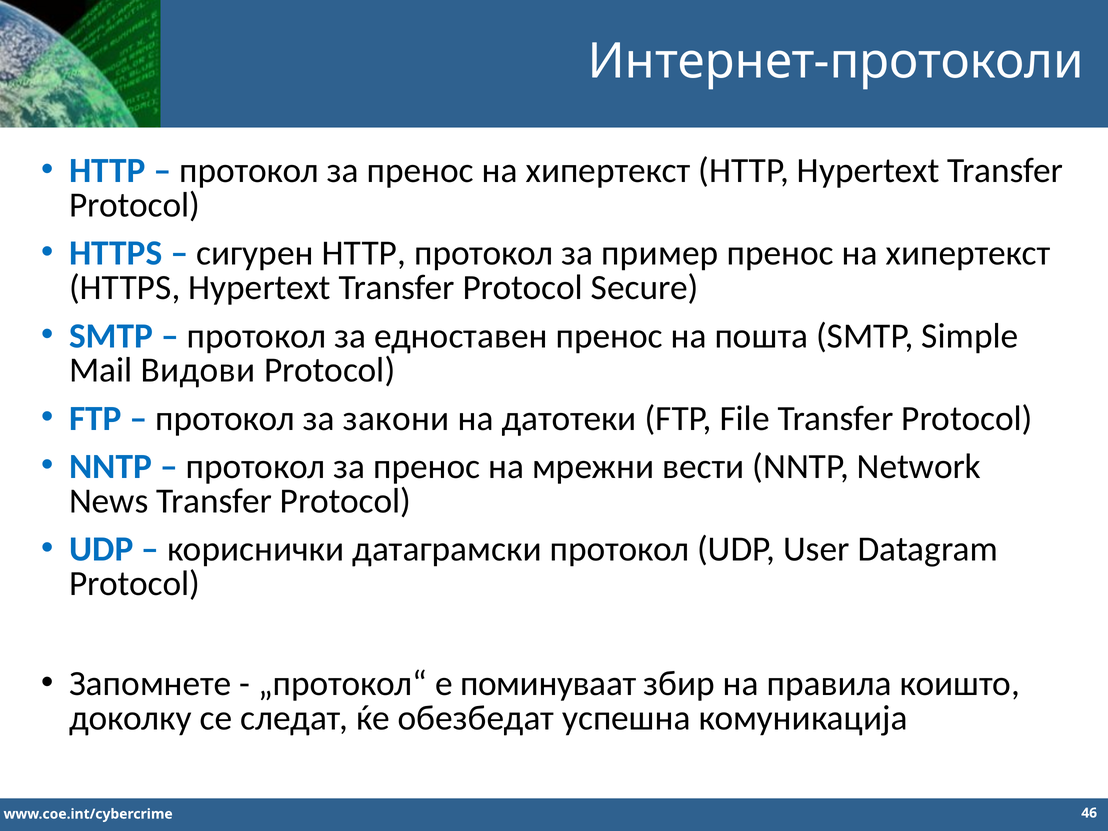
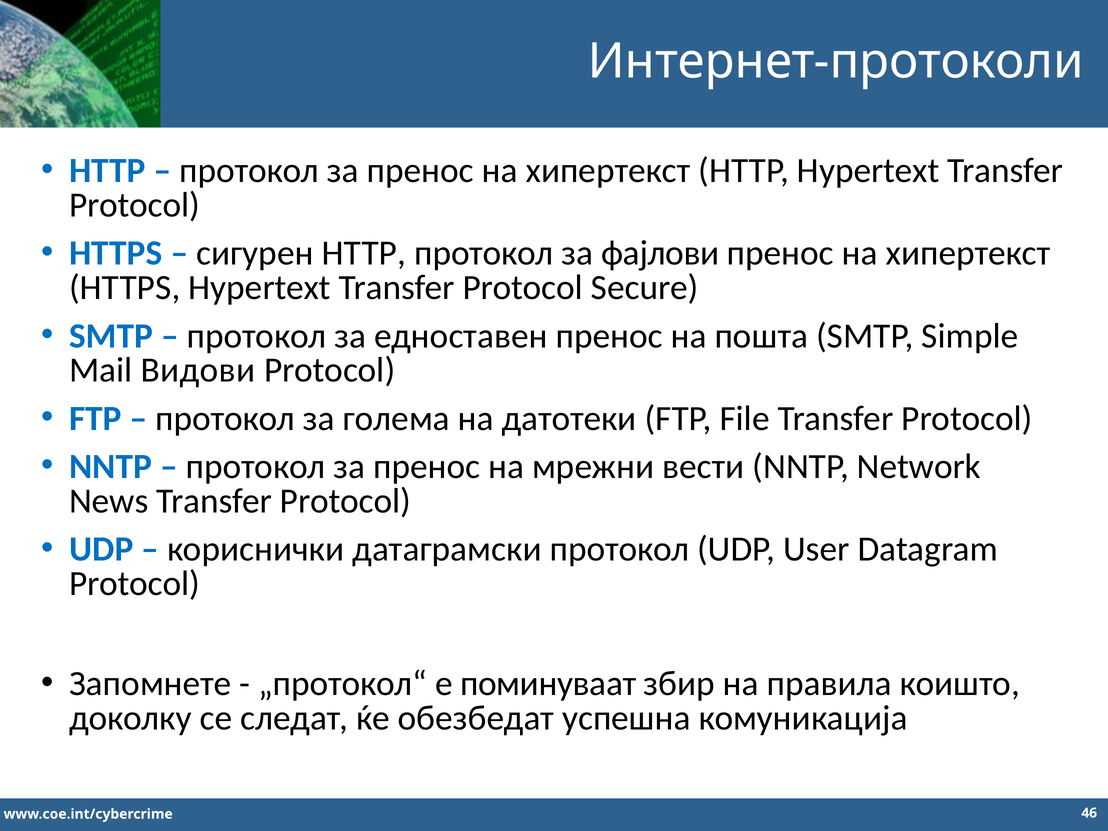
пример: пример -> фајлови (660, 253)
закони: закони -> голема (396, 418)
